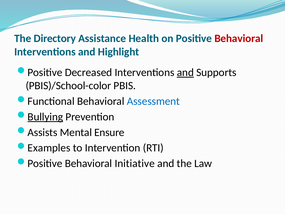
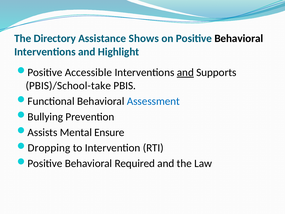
Health: Health -> Shows (144, 38)
Behavioral colour: red -> black (239, 38)
Decreased: Decreased -> Accessible (88, 72)
PBIS)/School-color: PBIS)/School-color -> PBIS)/School-take (68, 86)
Bullying underline: present -> none (45, 117)
Examples: Examples -> Dropping (49, 148)
Initiative: Initiative -> Required (135, 163)
